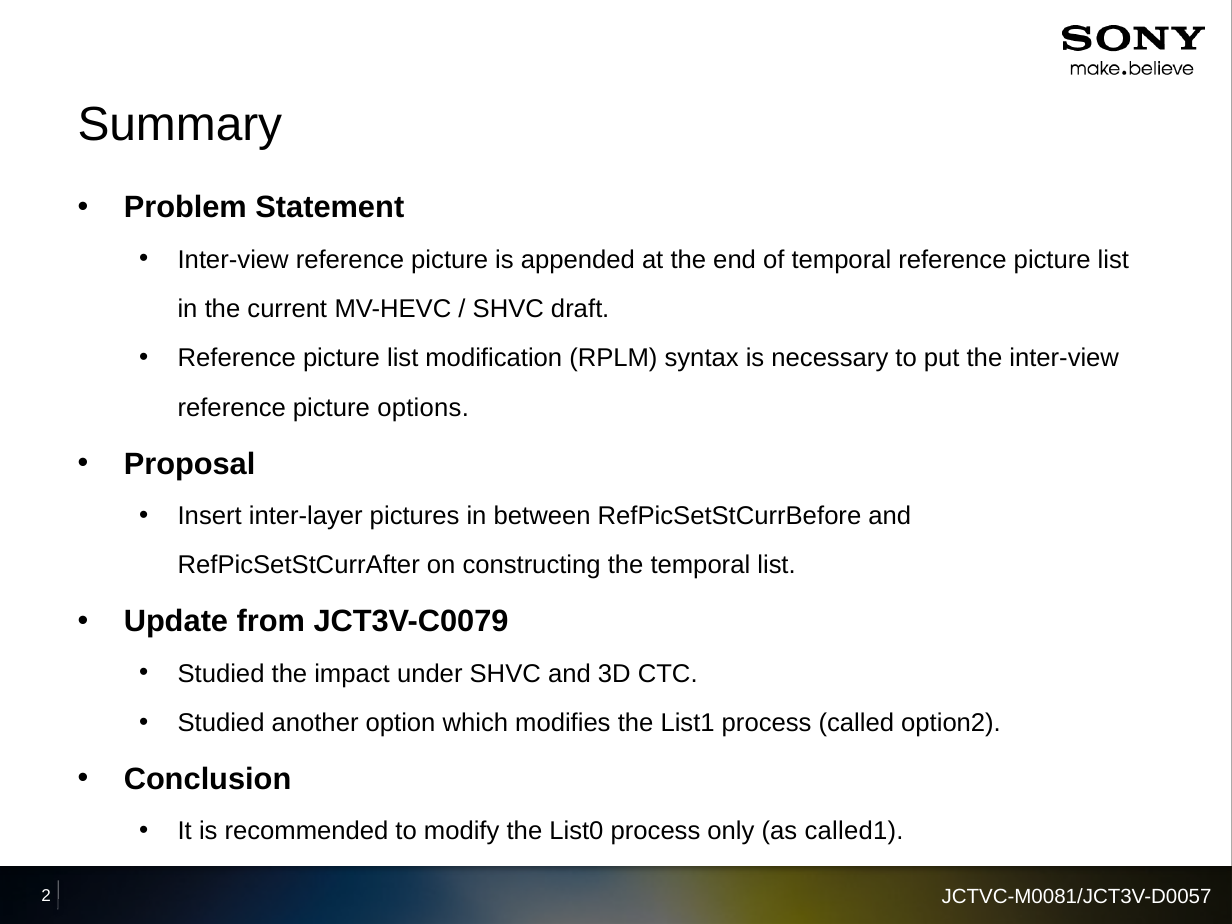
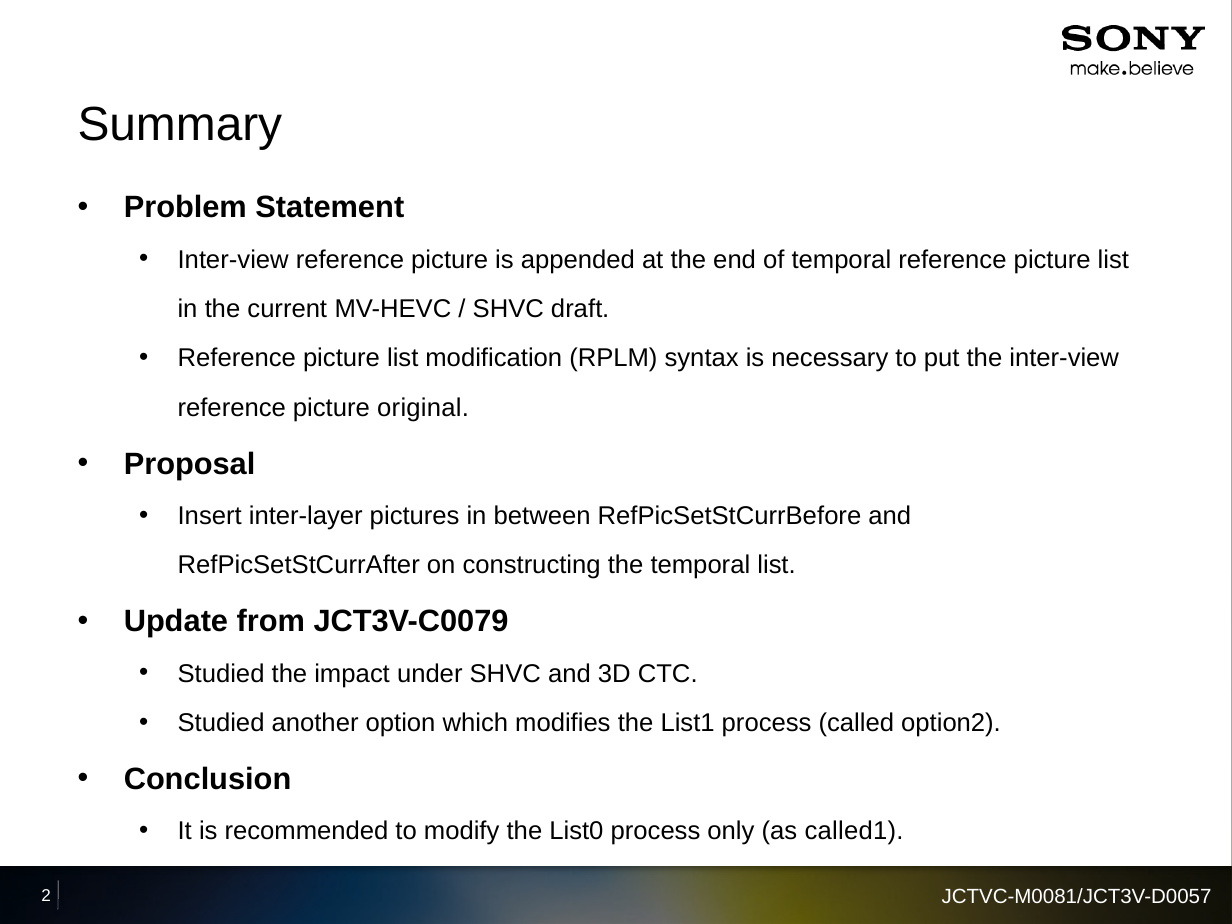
options: options -> original (423, 408)
